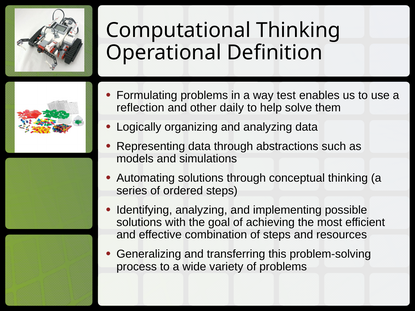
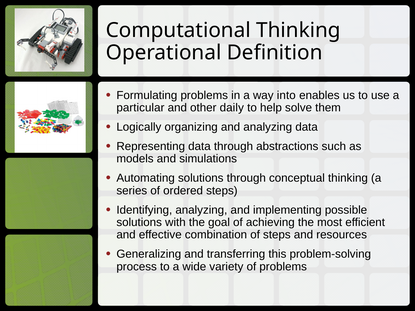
test: test -> into (286, 95)
reflection: reflection -> particular (140, 108)
